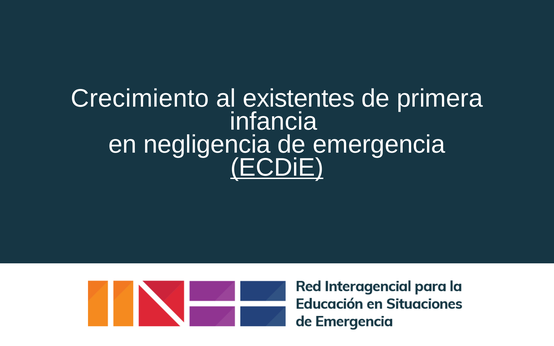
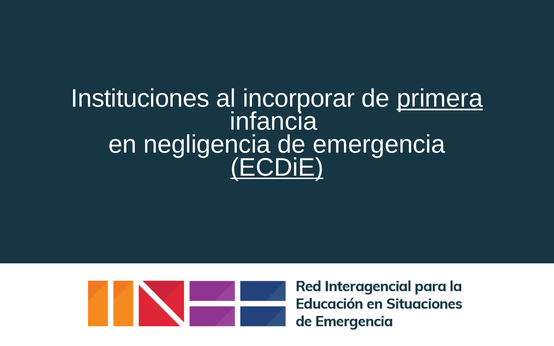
Crecimiento: Crecimiento -> Instituciones (140, 99)
existentes: existentes -> incorporar (299, 99)
primera underline: none -> present (440, 99)
